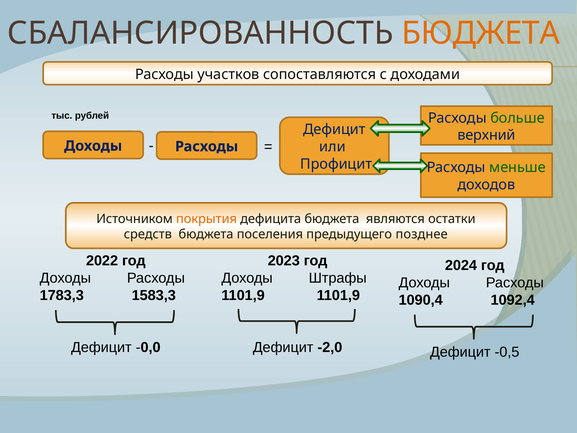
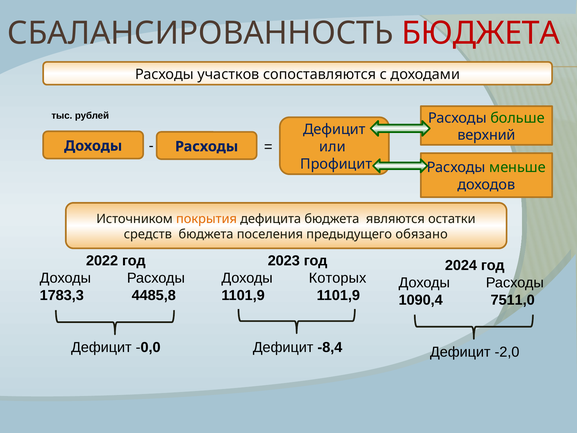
БЮДЖЕТА colour: orange -> red (481, 33)
позднее: позднее -> обязано (422, 234)
Штрафы: Штрафы -> Которых (338, 278)
1583,3: 1583,3 -> 4485,8 (154, 295)
1092,4: 1092,4 -> 7511,0 (513, 300)
-2,0: -2,0 -> -8,4 (330, 347)
-0,5: -0,5 -> -2,0 (507, 352)
